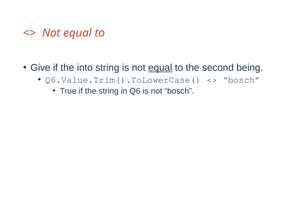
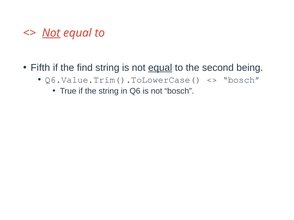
Not underline: none -> present (51, 33)
Give: Give -> Fifth (40, 68)
into: into -> find (85, 68)
